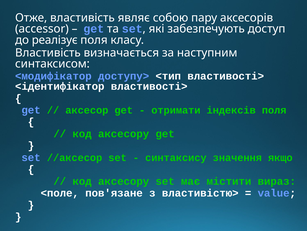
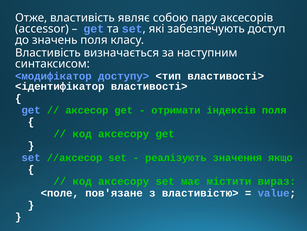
реалізує: реалізує -> значень (55, 40)
синтаксису: синтаксису -> реалізують (176, 157)
